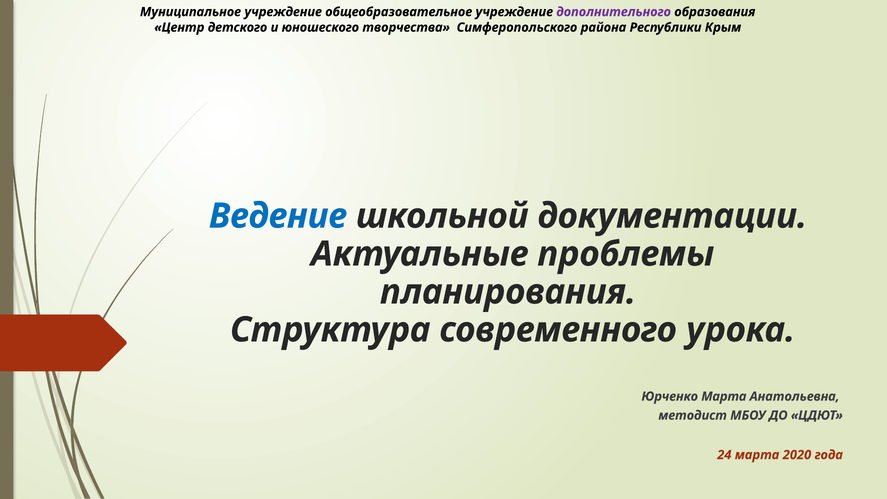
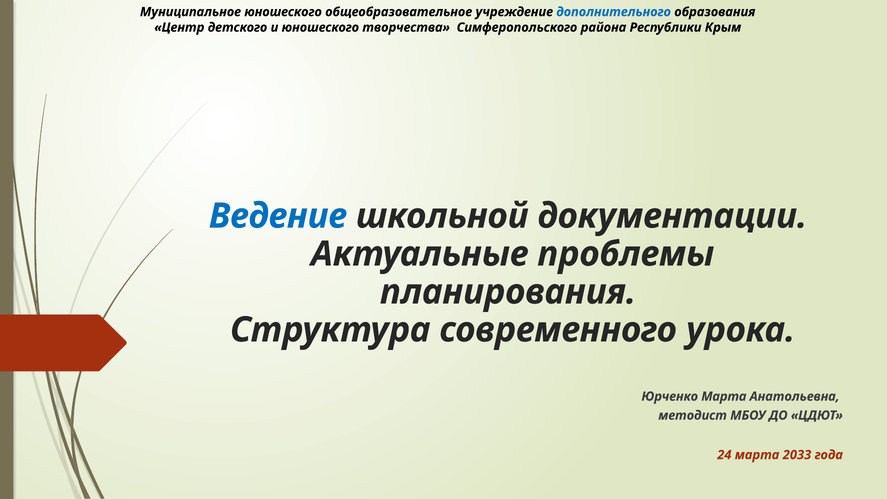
Муниципальное учреждение: учреждение -> юношеского (283, 12)
дополнительного colour: purple -> blue (614, 12)
2020: 2020 -> 2033 (797, 455)
